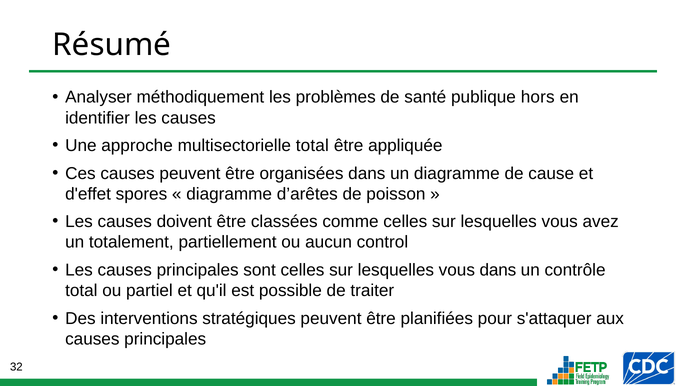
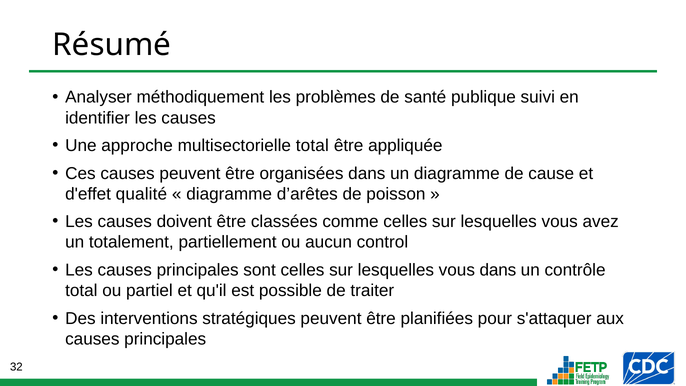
hors: hors -> suivi (538, 97)
spores: spores -> qualité (141, 194)
